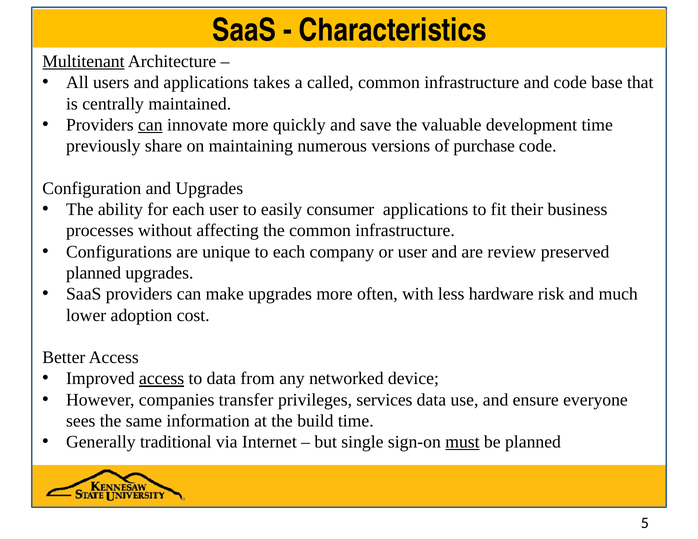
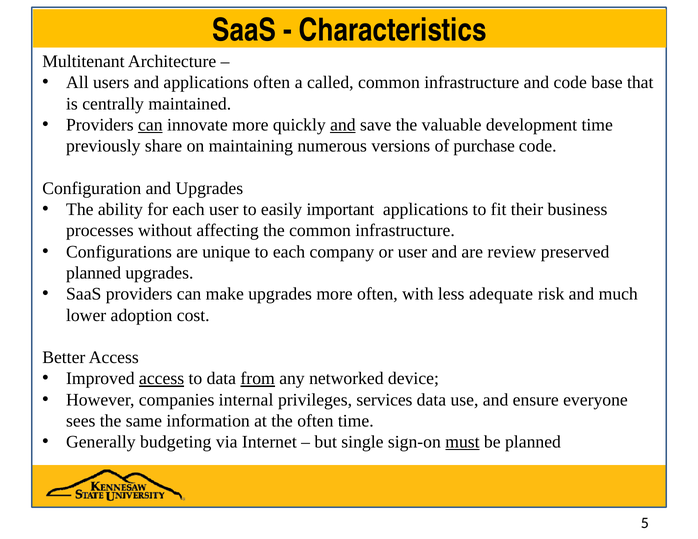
Multitenant underline: present -> none (83, 62)
applications takes: takes -> often (272, 83)
and underline: none -> present (343, 125)
consumer: consumer -> important (340, 210)
hardware: hardware -> adequate (501, 294)
from underline: none -> present (258, 379)
transfer: transfer -> internal (246, 400)
the build: build -> often (315, 421)
traditional: traditional -> budgeting (176, 442)
